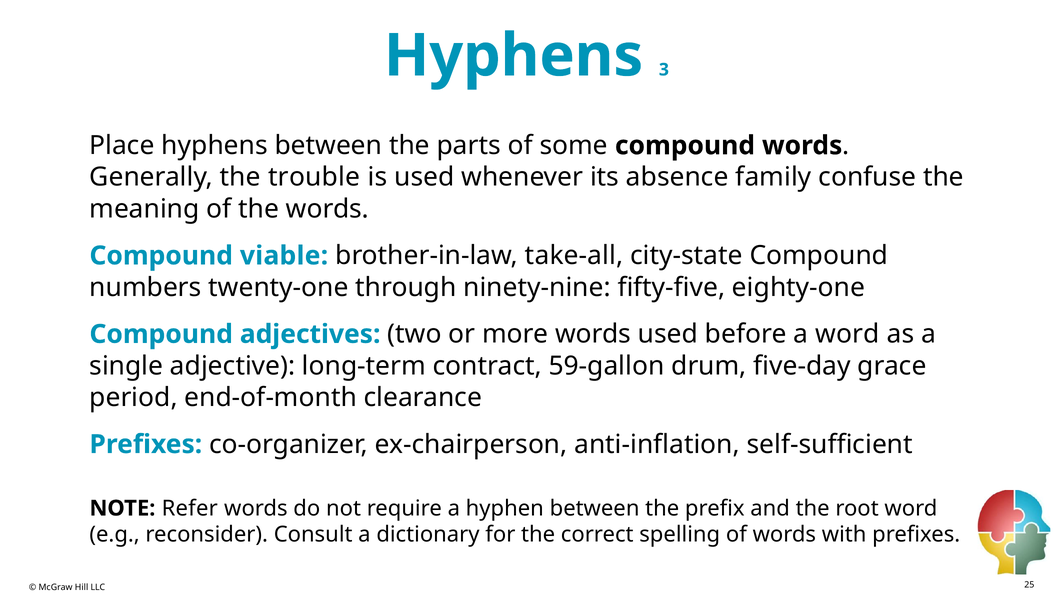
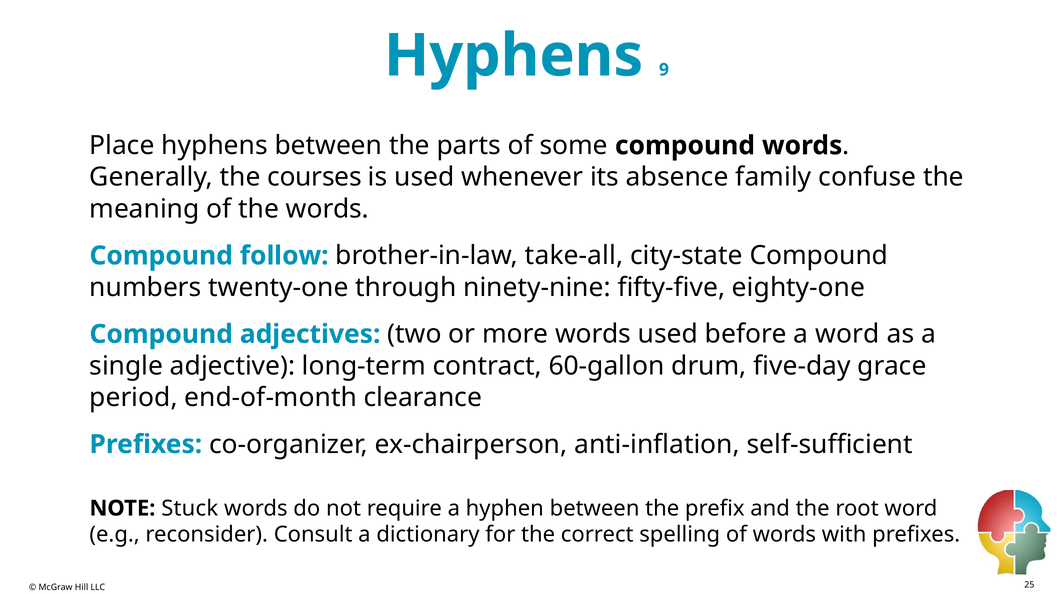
3: 3 -> 9 (664, 70)
trouble: trouble -> courses (314, 177)
viable: viable -> follow (284, 256)
59-gallon: 59-gallon -> 60-gallon (607, 366)
Refer: Refer -> Stuck (190, 509)
